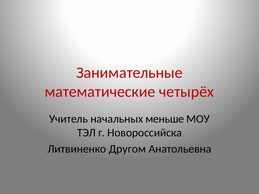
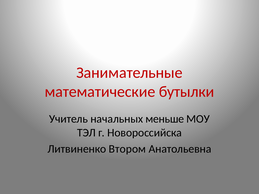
четырёх: четырёх -> бутылки (187, 92)
Другом: Другом -> Втором (127, 149)
